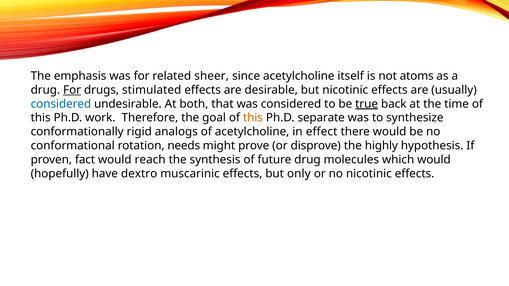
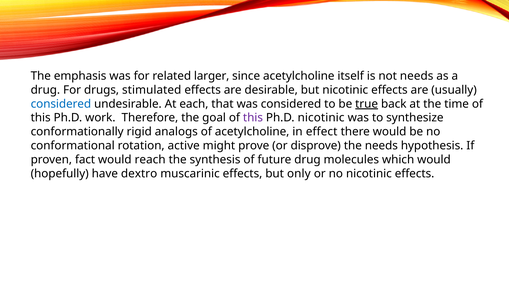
sheer: sheer -> larger (212, 76)
not atoms: atoms -> needs (417, 76)
For underline: present -> none (72, 90)
both: both -> each (194, 104)
this colour: orange -> purple (253, 118)
Ph.D separate: separate -> nicotinic (321, 118)
needs: needs -> active (184, 146)
the highly: highly -> needs (381, 146)
